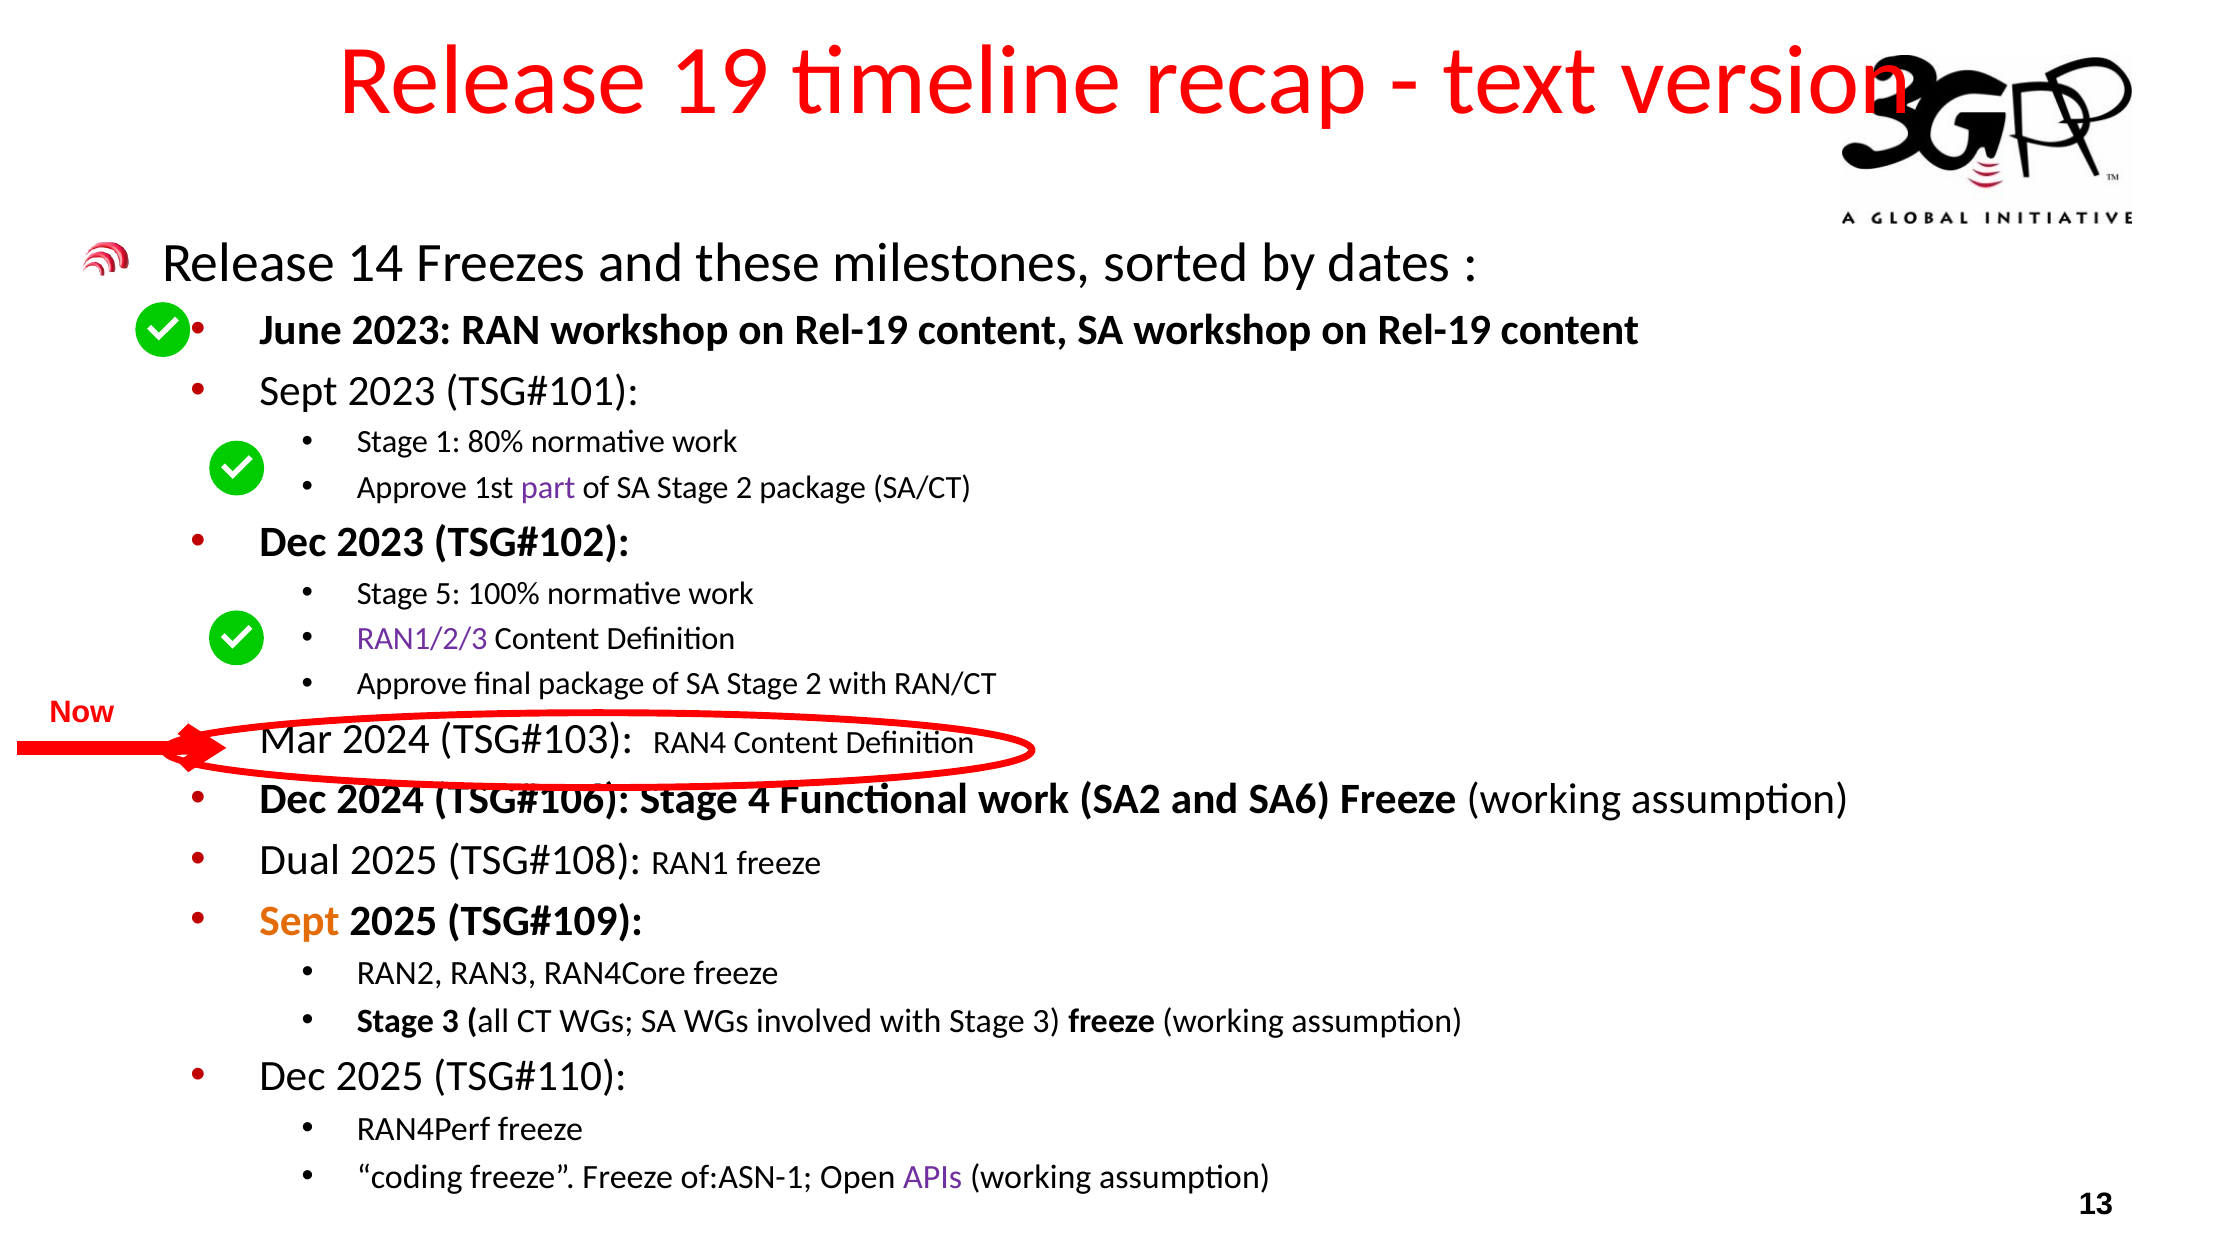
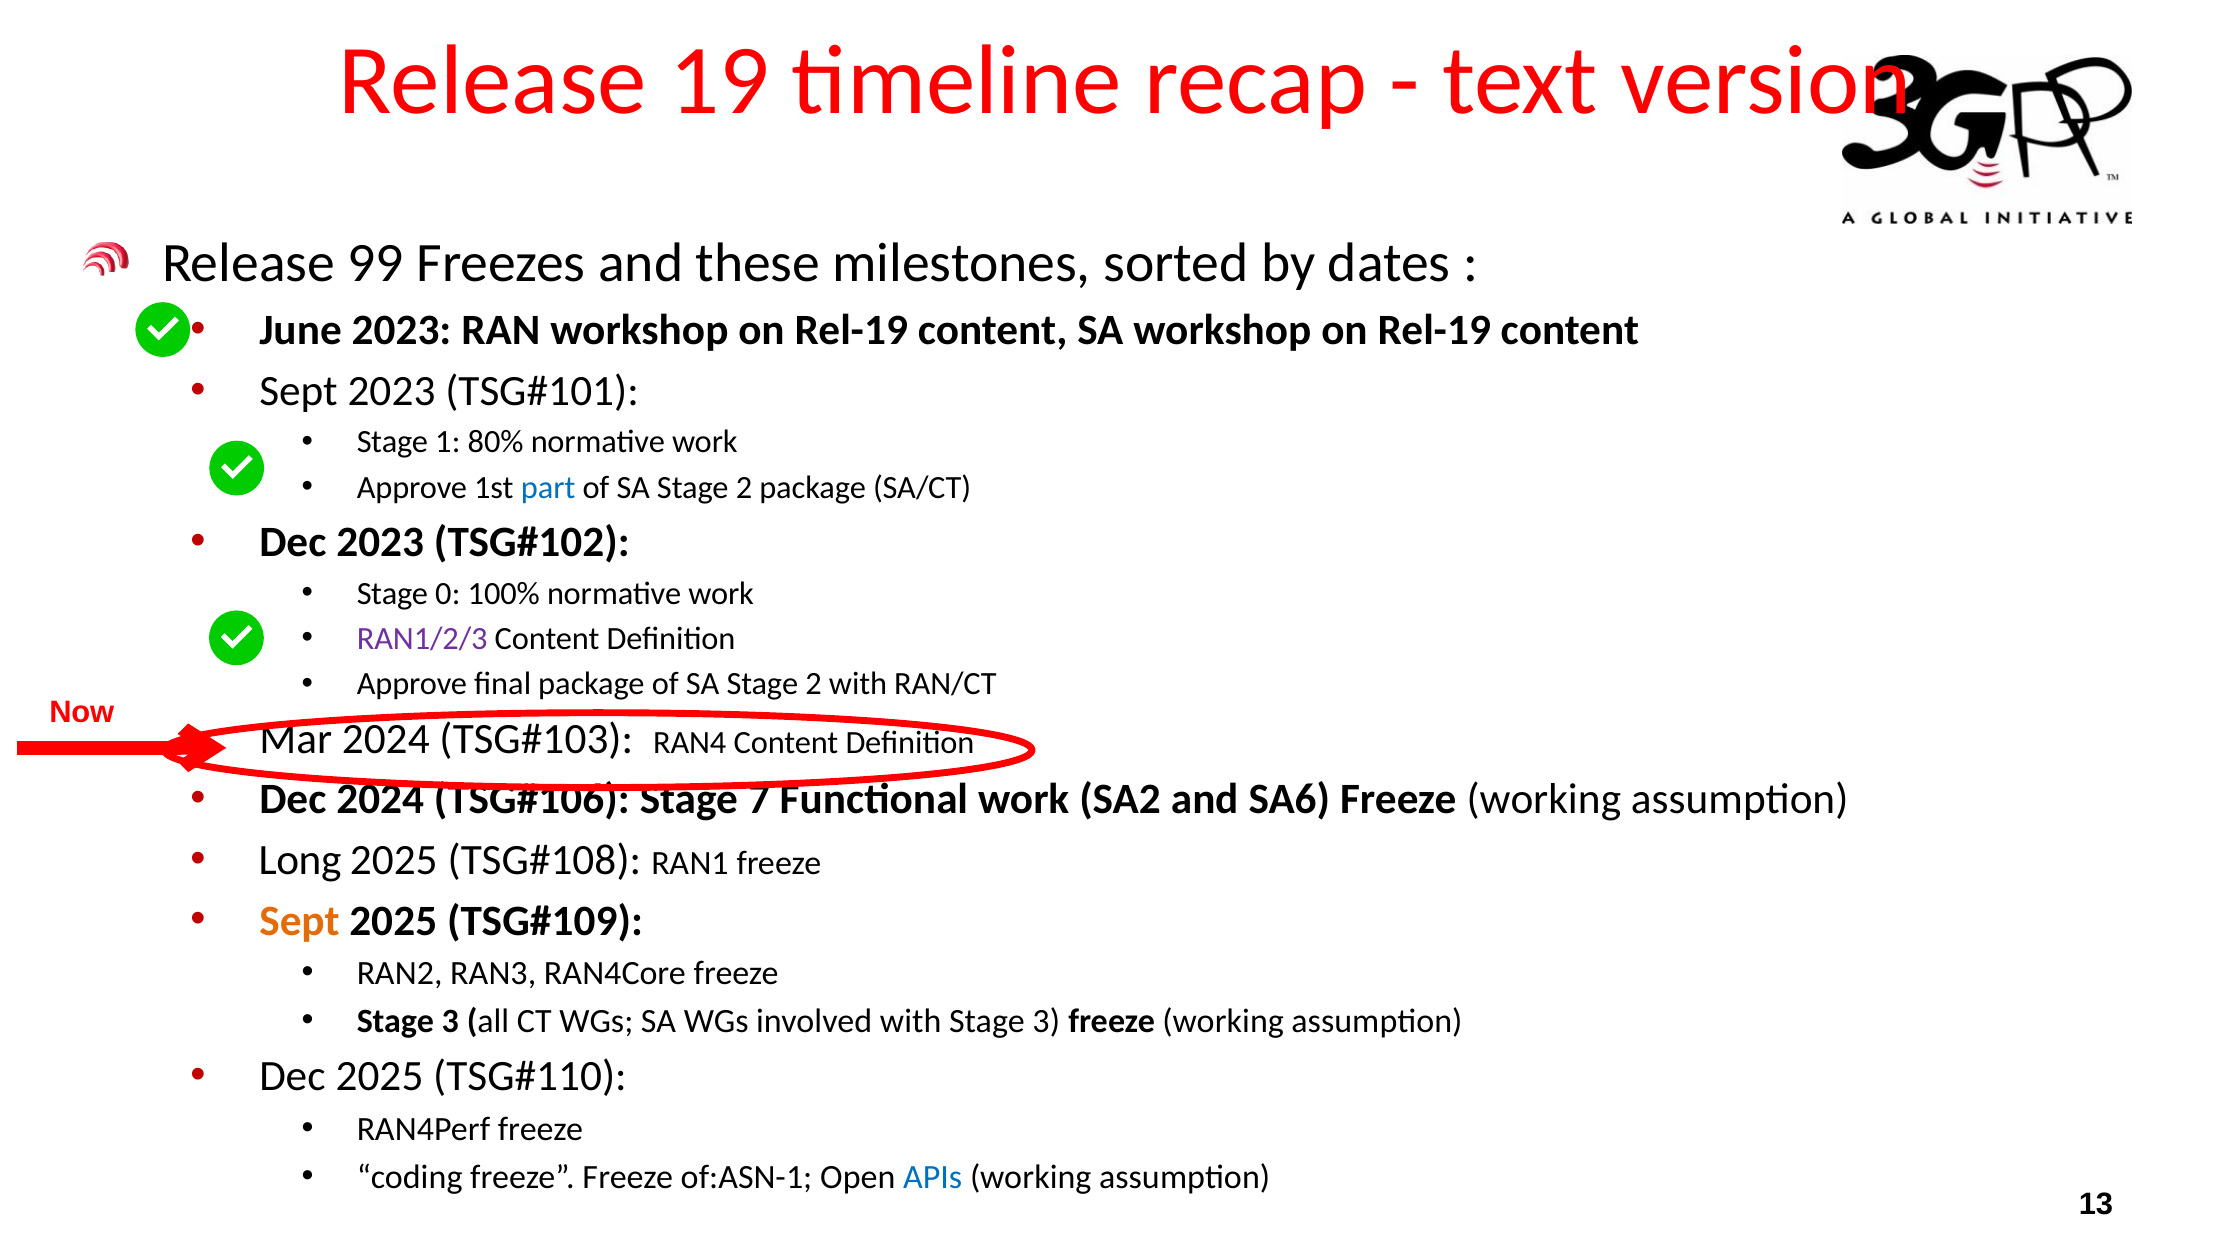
14: 14 -> 99 (376, 264)
part colour: purple -> blue (548, 488)
5: 5 -> 0 (448, 594)
4: 4 -> 7 (759, 800)
Dual: Dual -> Long (300, 861)
APIs colour: purple -> blue (933, 1177)
